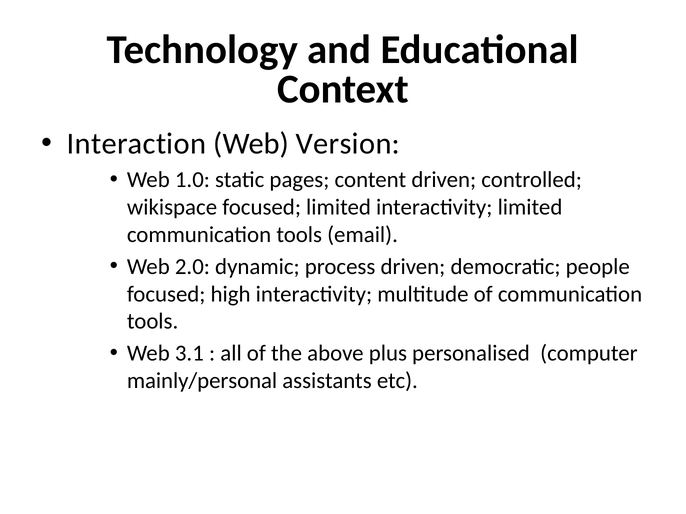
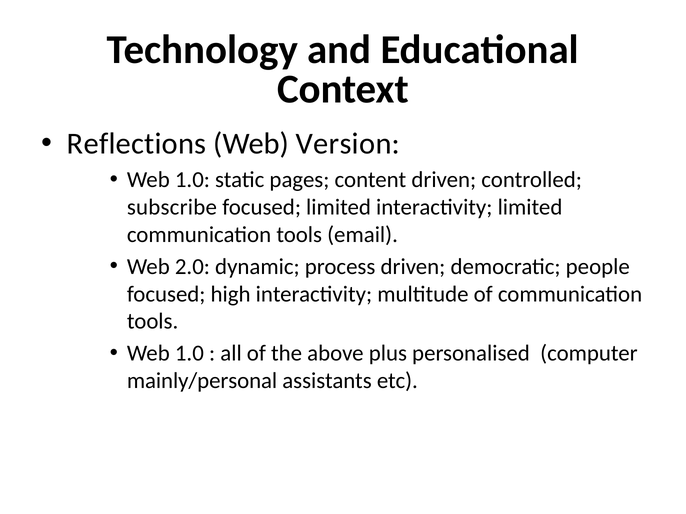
Interaction: Interaction -> Reflections (137, 144)
wikispace: wikispace -> subscribe (172, 207)
3.1: 3.1 -> 1.0 (189, 354)
